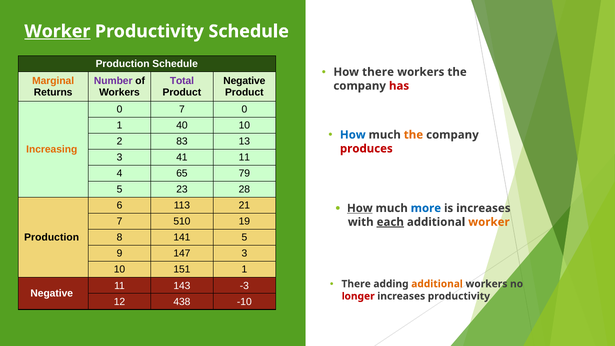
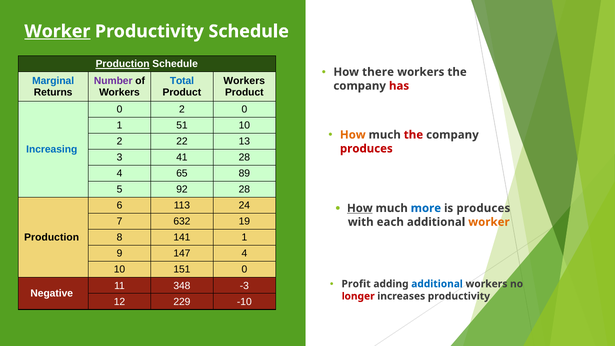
Production underline: none -> present (123, 64)
Marginal colour: orange -> blue (53, 81)
Total colour: purple -> blue (182, 81)
Negative: Negative -> Workers (244, 81)
0 7: 7 -> 2 (182, 109)
40: 40 -> 51 (182, 125)
How colour: blue -> orange (353, 135)
the colour: orange -> red (413, 135)
83: 83 -> 22 (182, 141)
Increasing colour: orange -> blue (52, 149)
41 11: 11 -> 28 (244, 157)
79: 79 -> 89 (244, 173)
23: 23 -> 92 (182, 189)
21: 21 -> 24 (244, 205)
is increases: increases -> produces (483, 208)
510: 510 -> 632 (182, 222)
each underline: present -> none (390, 222)
141 5: 5 -> 1 (244, 238)
147 3: 3 -> 4 (244, 254)
151 1: 1 -> 0 (244, 270)
There: There -> Profit (356, 284)
additional colour: orange -> blue (437, 284)
143: 143 -> 348 (182, 286)
438: 438 -> 229 (182, 302)
